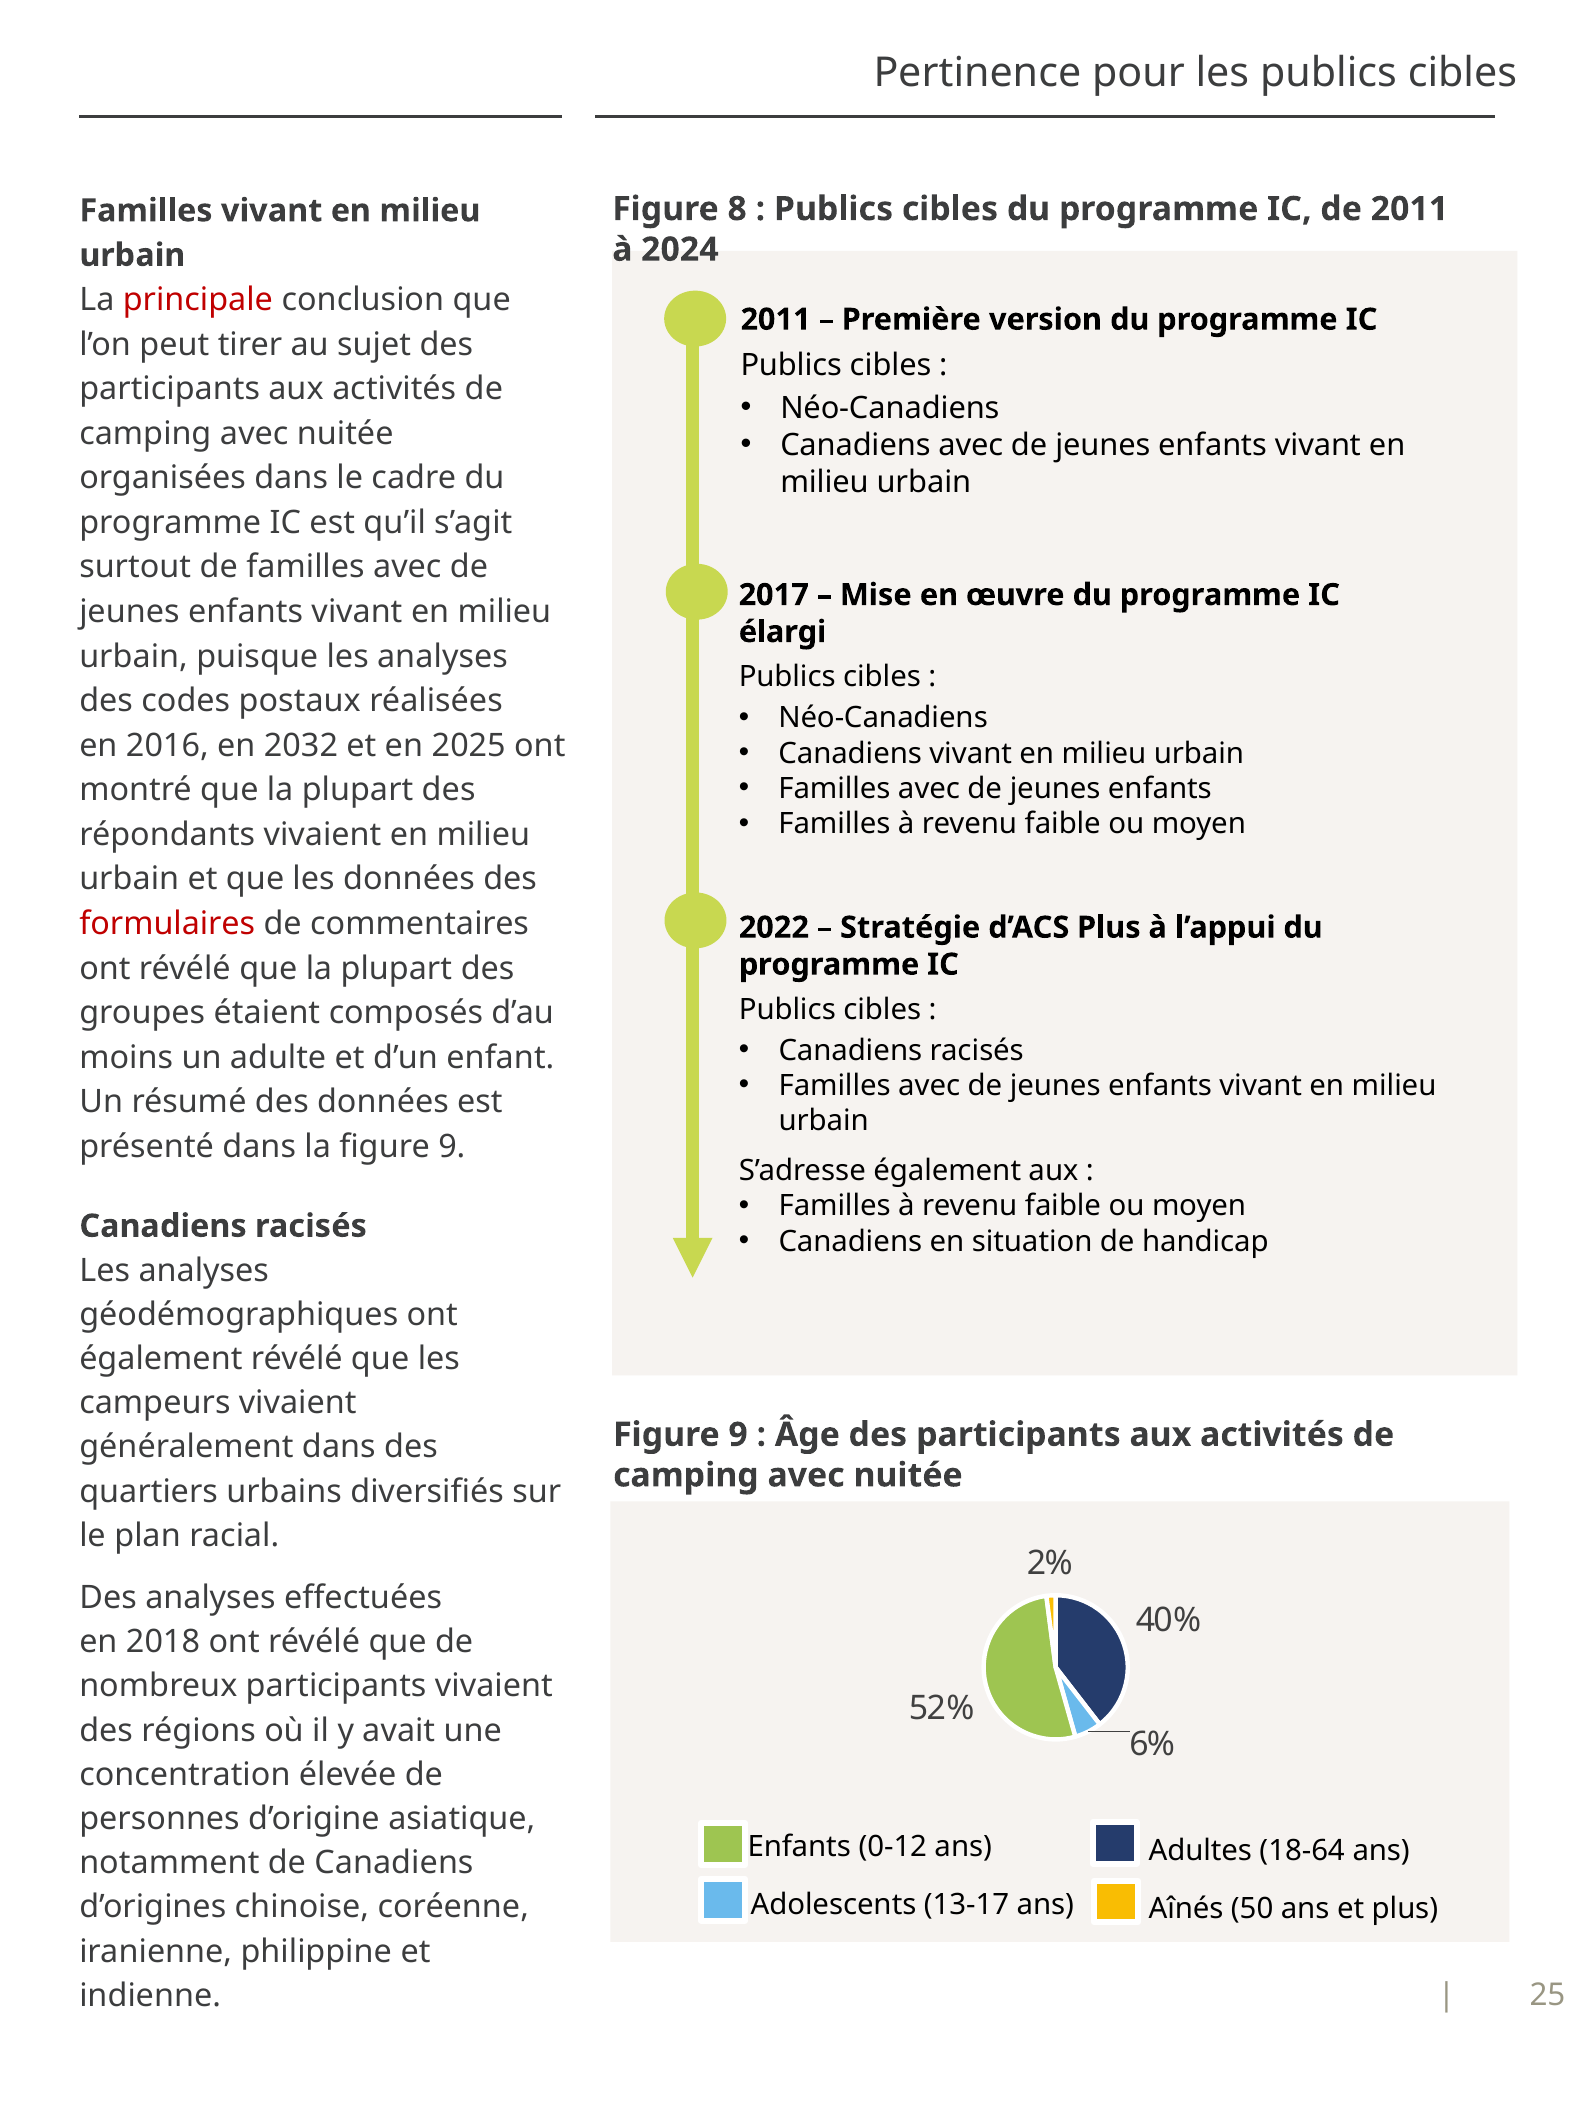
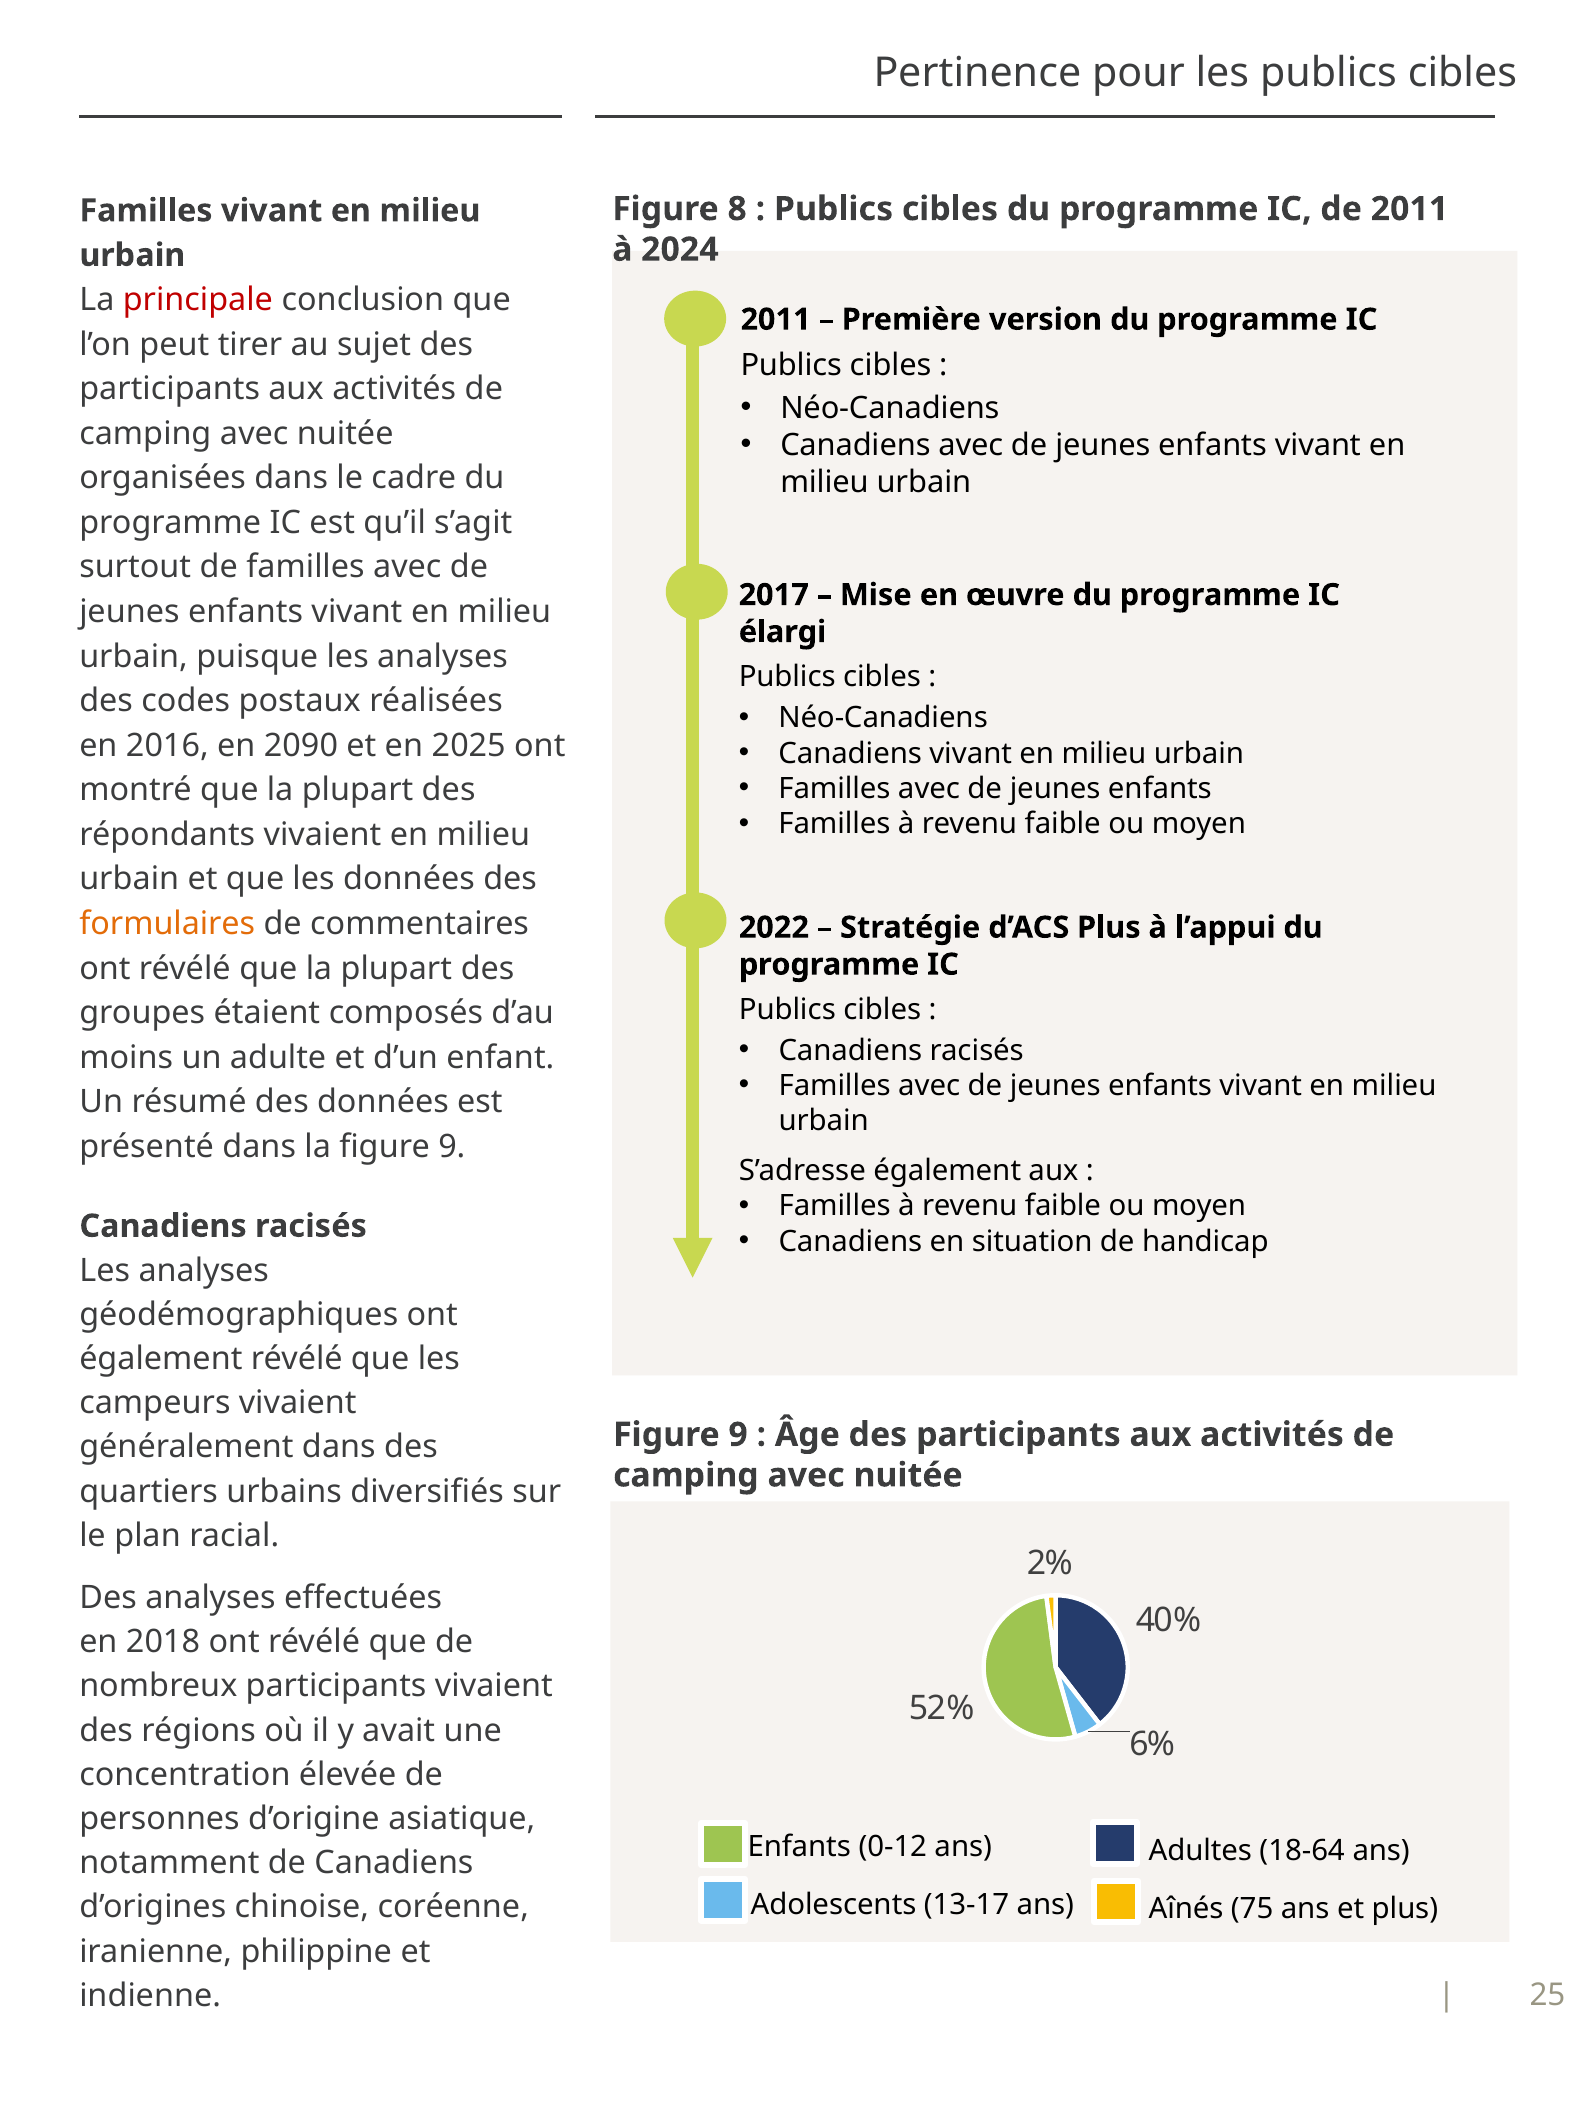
2032: 2032 -> 2090 (301, 746)
formulaires colour: red -> orange (167, 924)
50: 50 -> 75 (1252, 1909)
